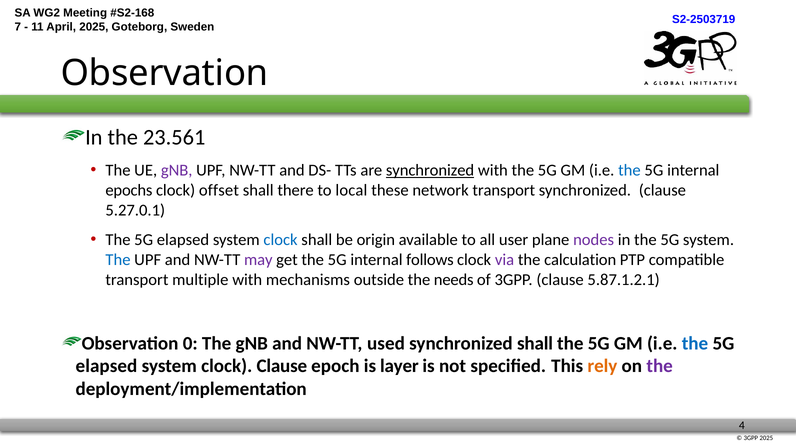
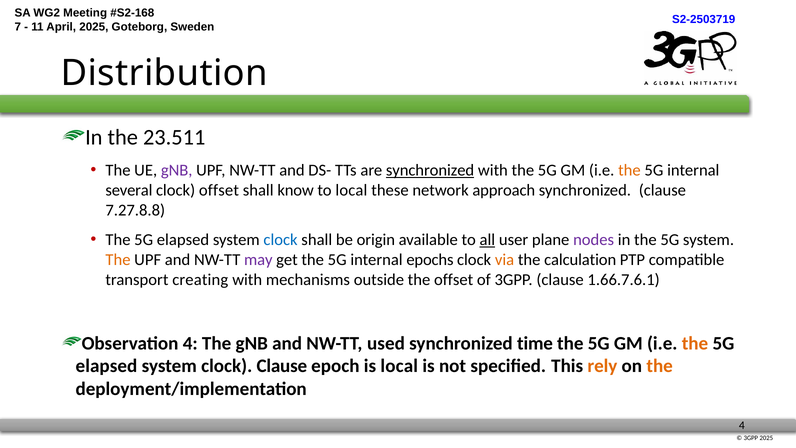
Observation: Observation -> Distribution (164, 73)
23.561: 23.561 -> 23.511 (174, 137)
the colour: blue -> orange (629, 170)
epochs: epochs -> several (129, 190)
there: there -> know (296, 190)
network transport: transport -> approach (504, 190)
5.27.0.1: 5.27.0.1 -> 7.27.8.8 (135, 210)
all underline: none -> present (487, 240)
The colour: blue -> orange (118, 260)
follows: follows -> epochs (430, 260)
via colour: purple -> orange (505, 260)
multiple: multiple -> creating (200, 280)
the needs: needs -> offset (454, 280)
5.87.1.2.1: 5.87.1.2.1 -> 1.66.7.6.1 (624, 280)
Observation 0: 0 -> 4 (190, 343)
synchronized shall: shall -> time (535, 343)
the colour: blue -> orange (695, 343)
is layer: layer -> local (399, 366)
the colour: purple -> orange (660, 366)
